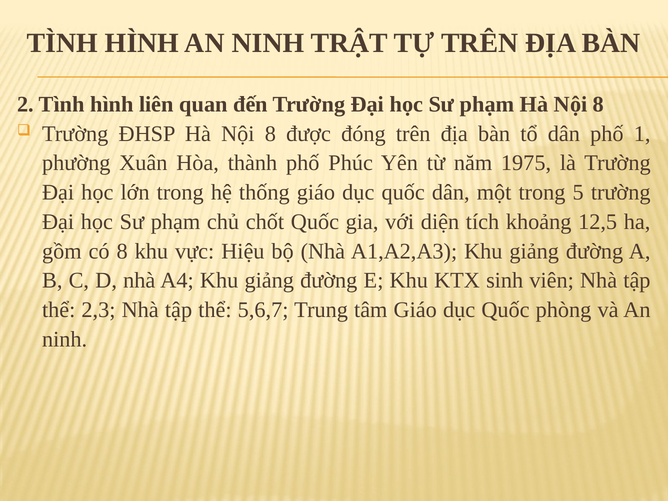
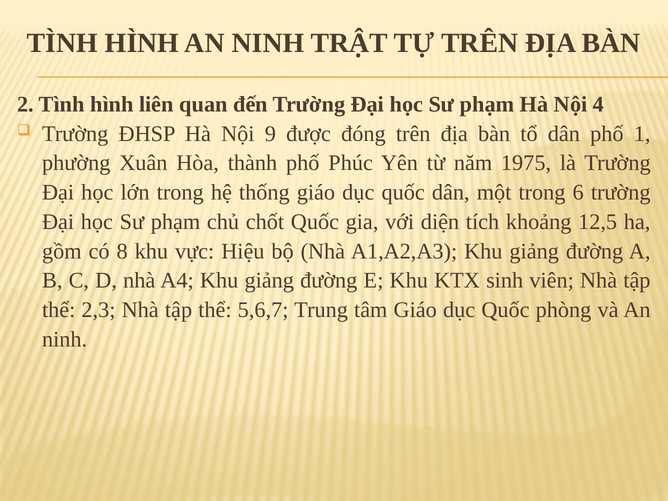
phạm Hà Nội 8: 8 -> 4 (598, 104)
ĐHSP Hà Nội 8: 8 -> 9 (270, 134)
5: 5 -> 6 (578, 192)
